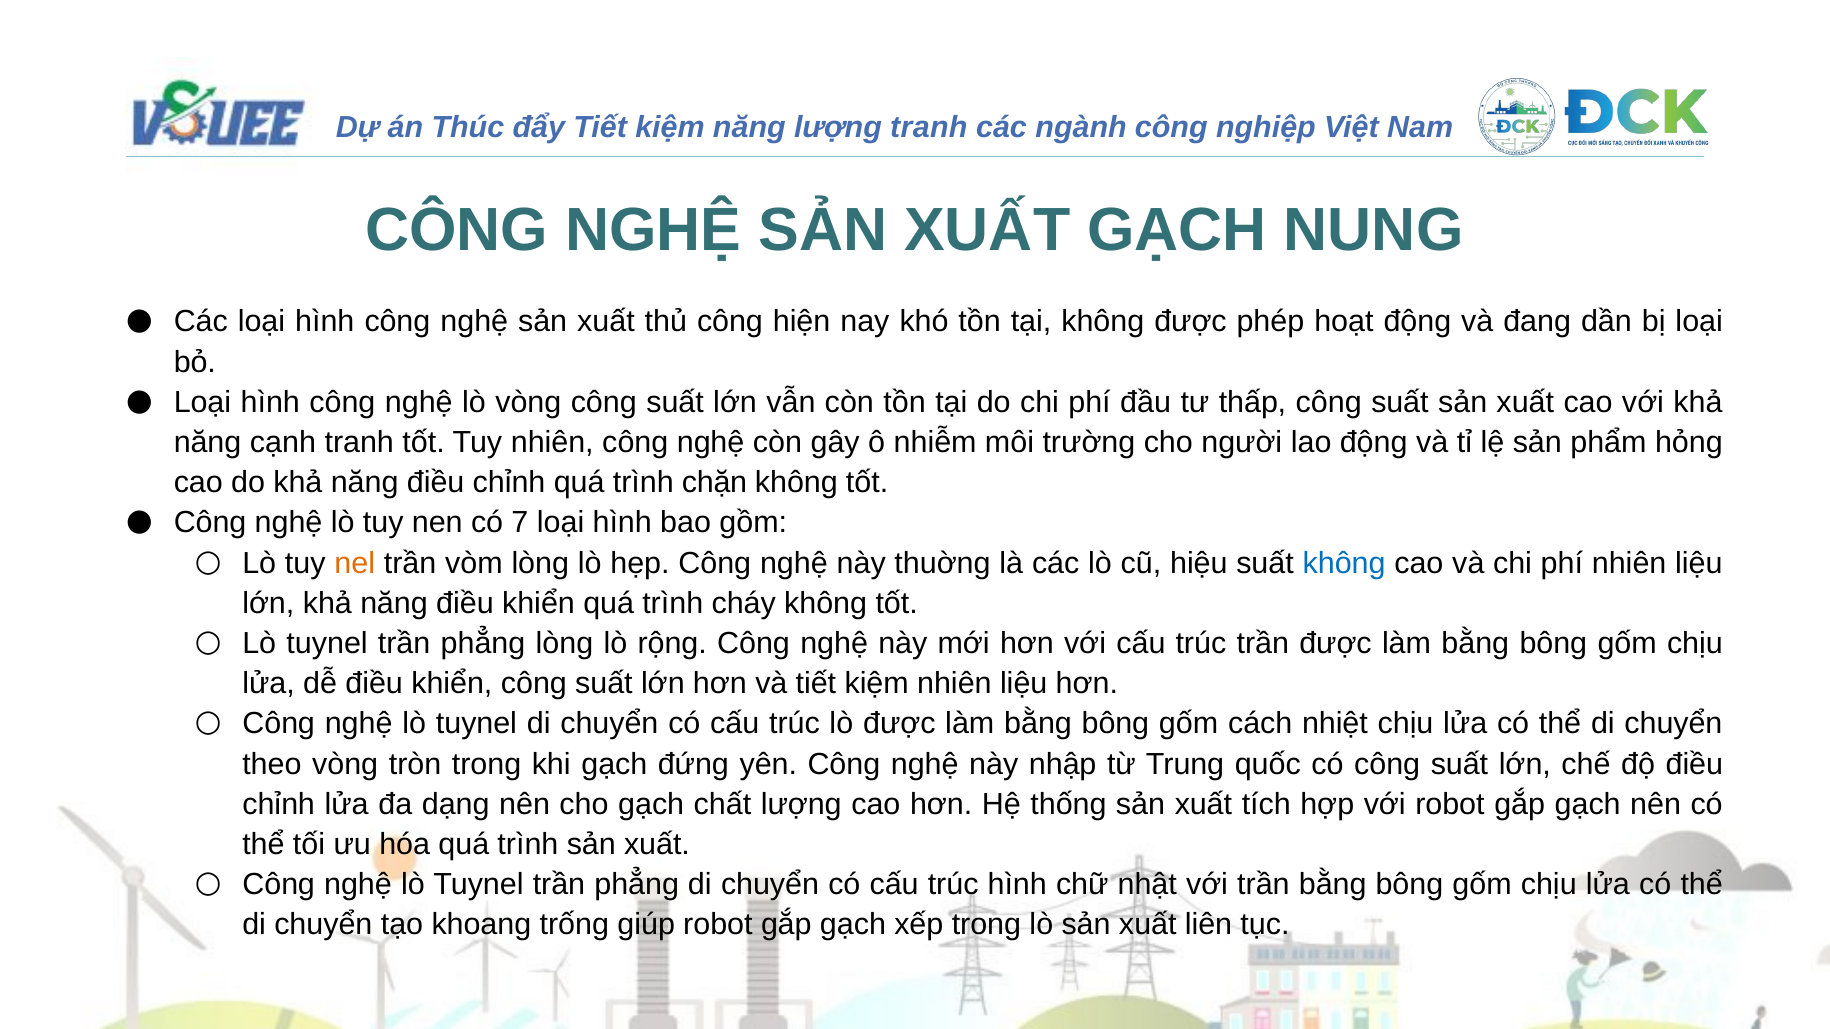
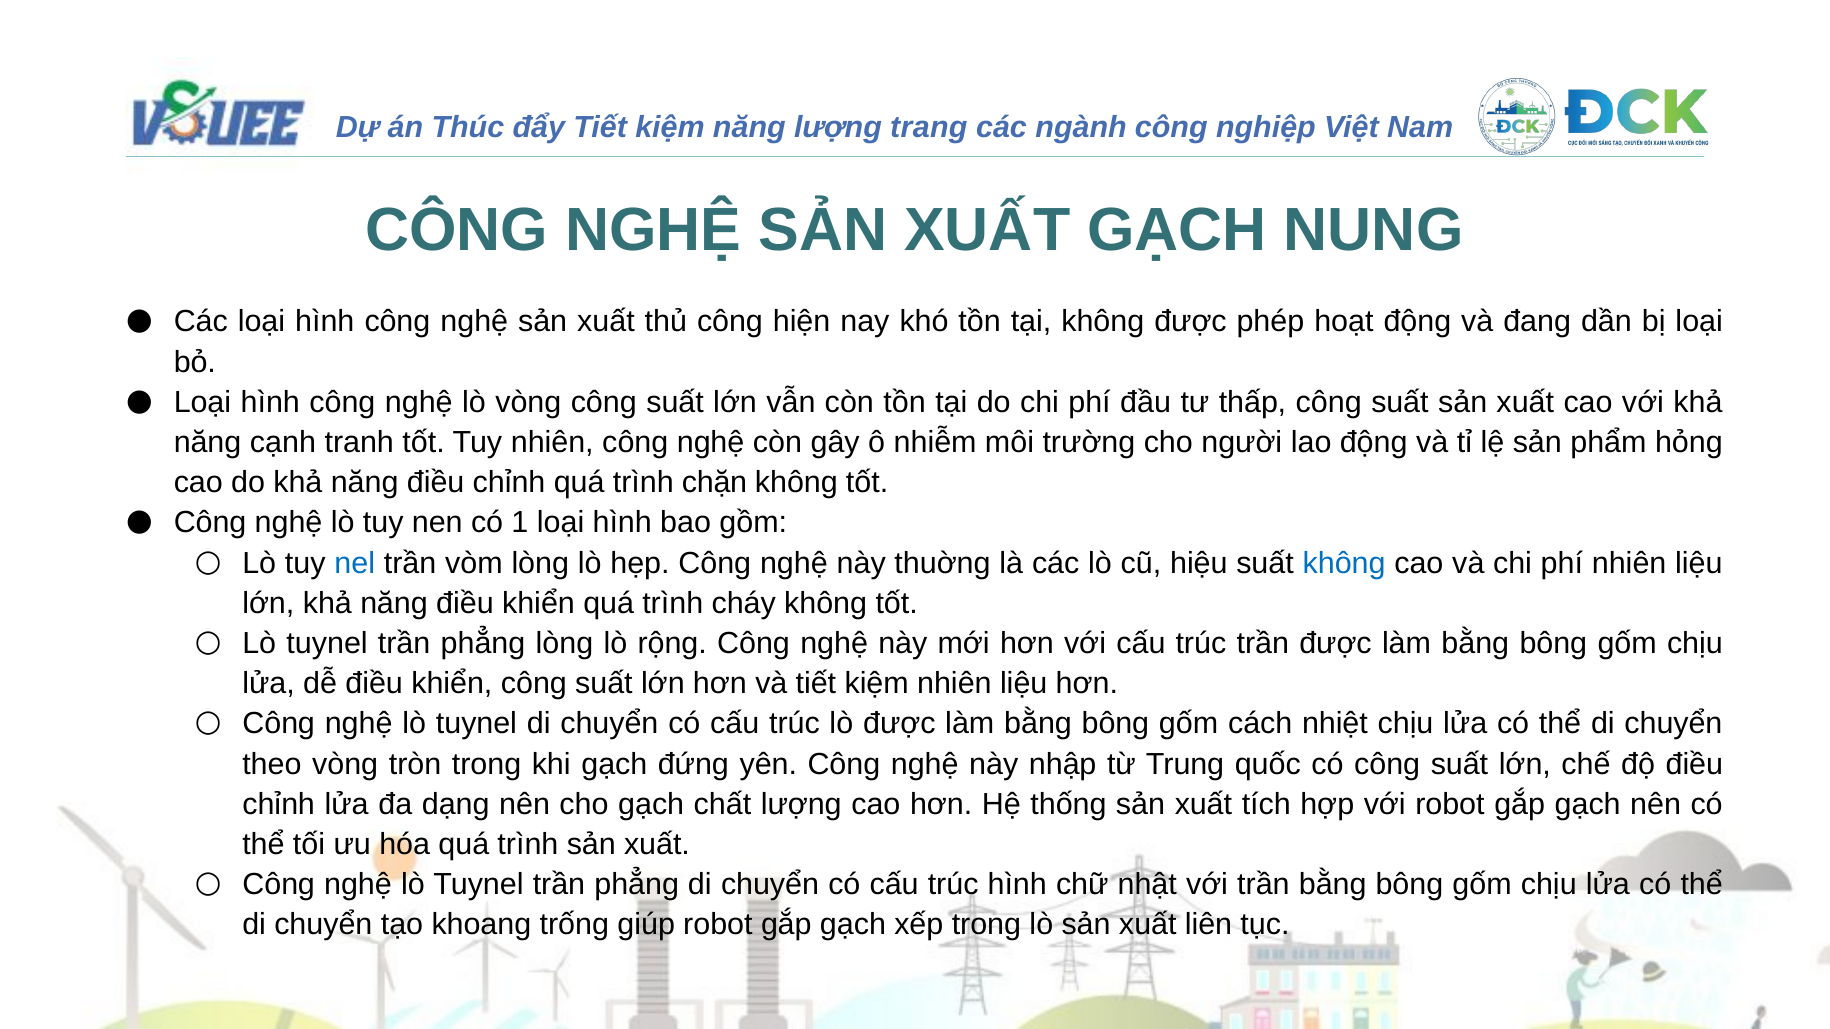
lượng tranh: tranh -> trang (929, 127)
7: 7 -> 1 (520, 523)
nel colour: orange -> blue (355, 563)
